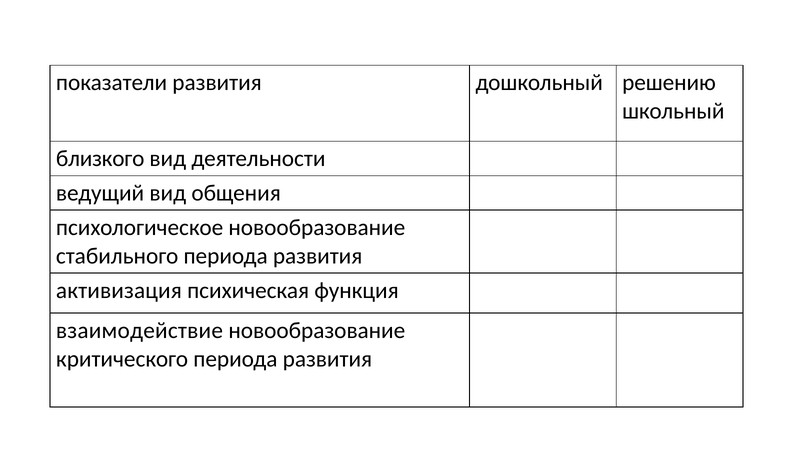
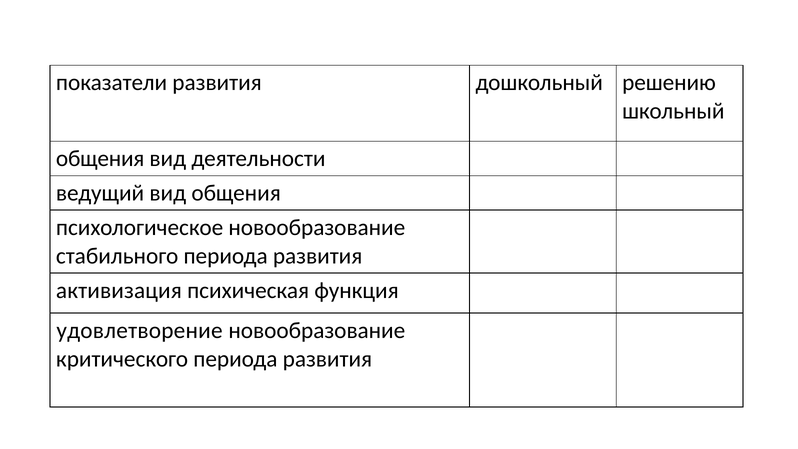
близкого: близкого -> общения (100, 159)
взаимодействие: взаимодействие -> удовлетворение (139, 330)
